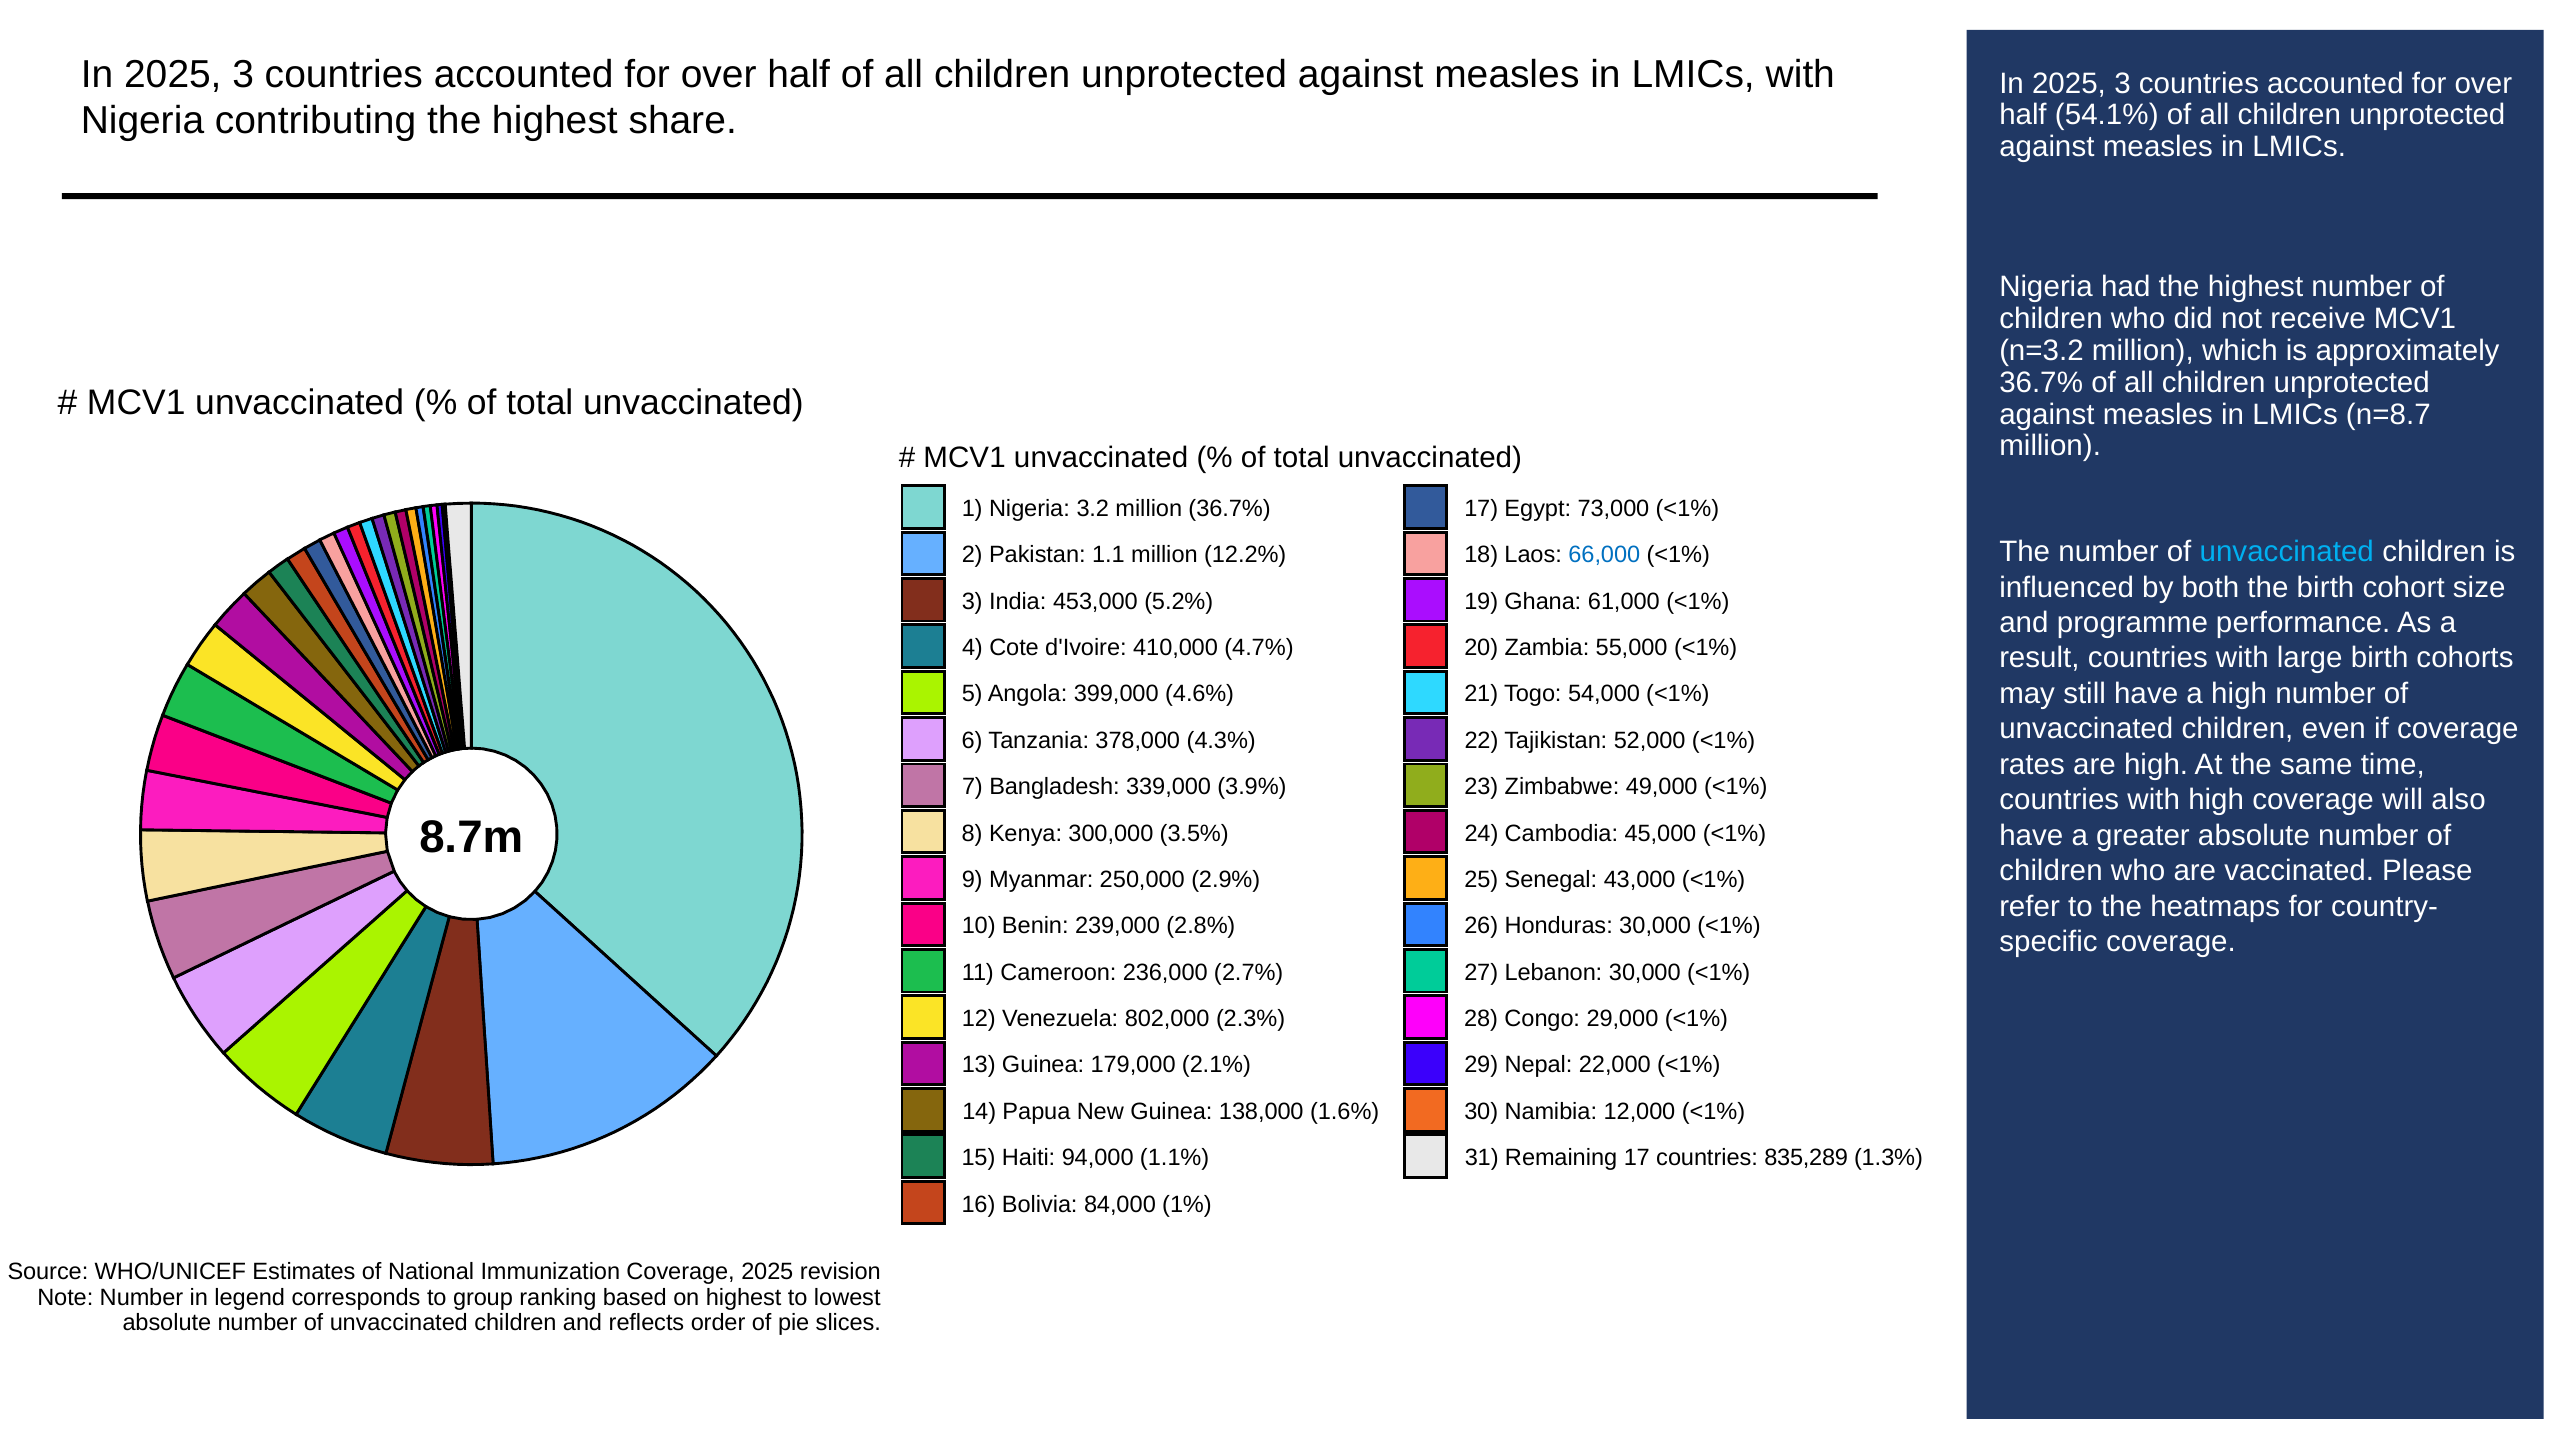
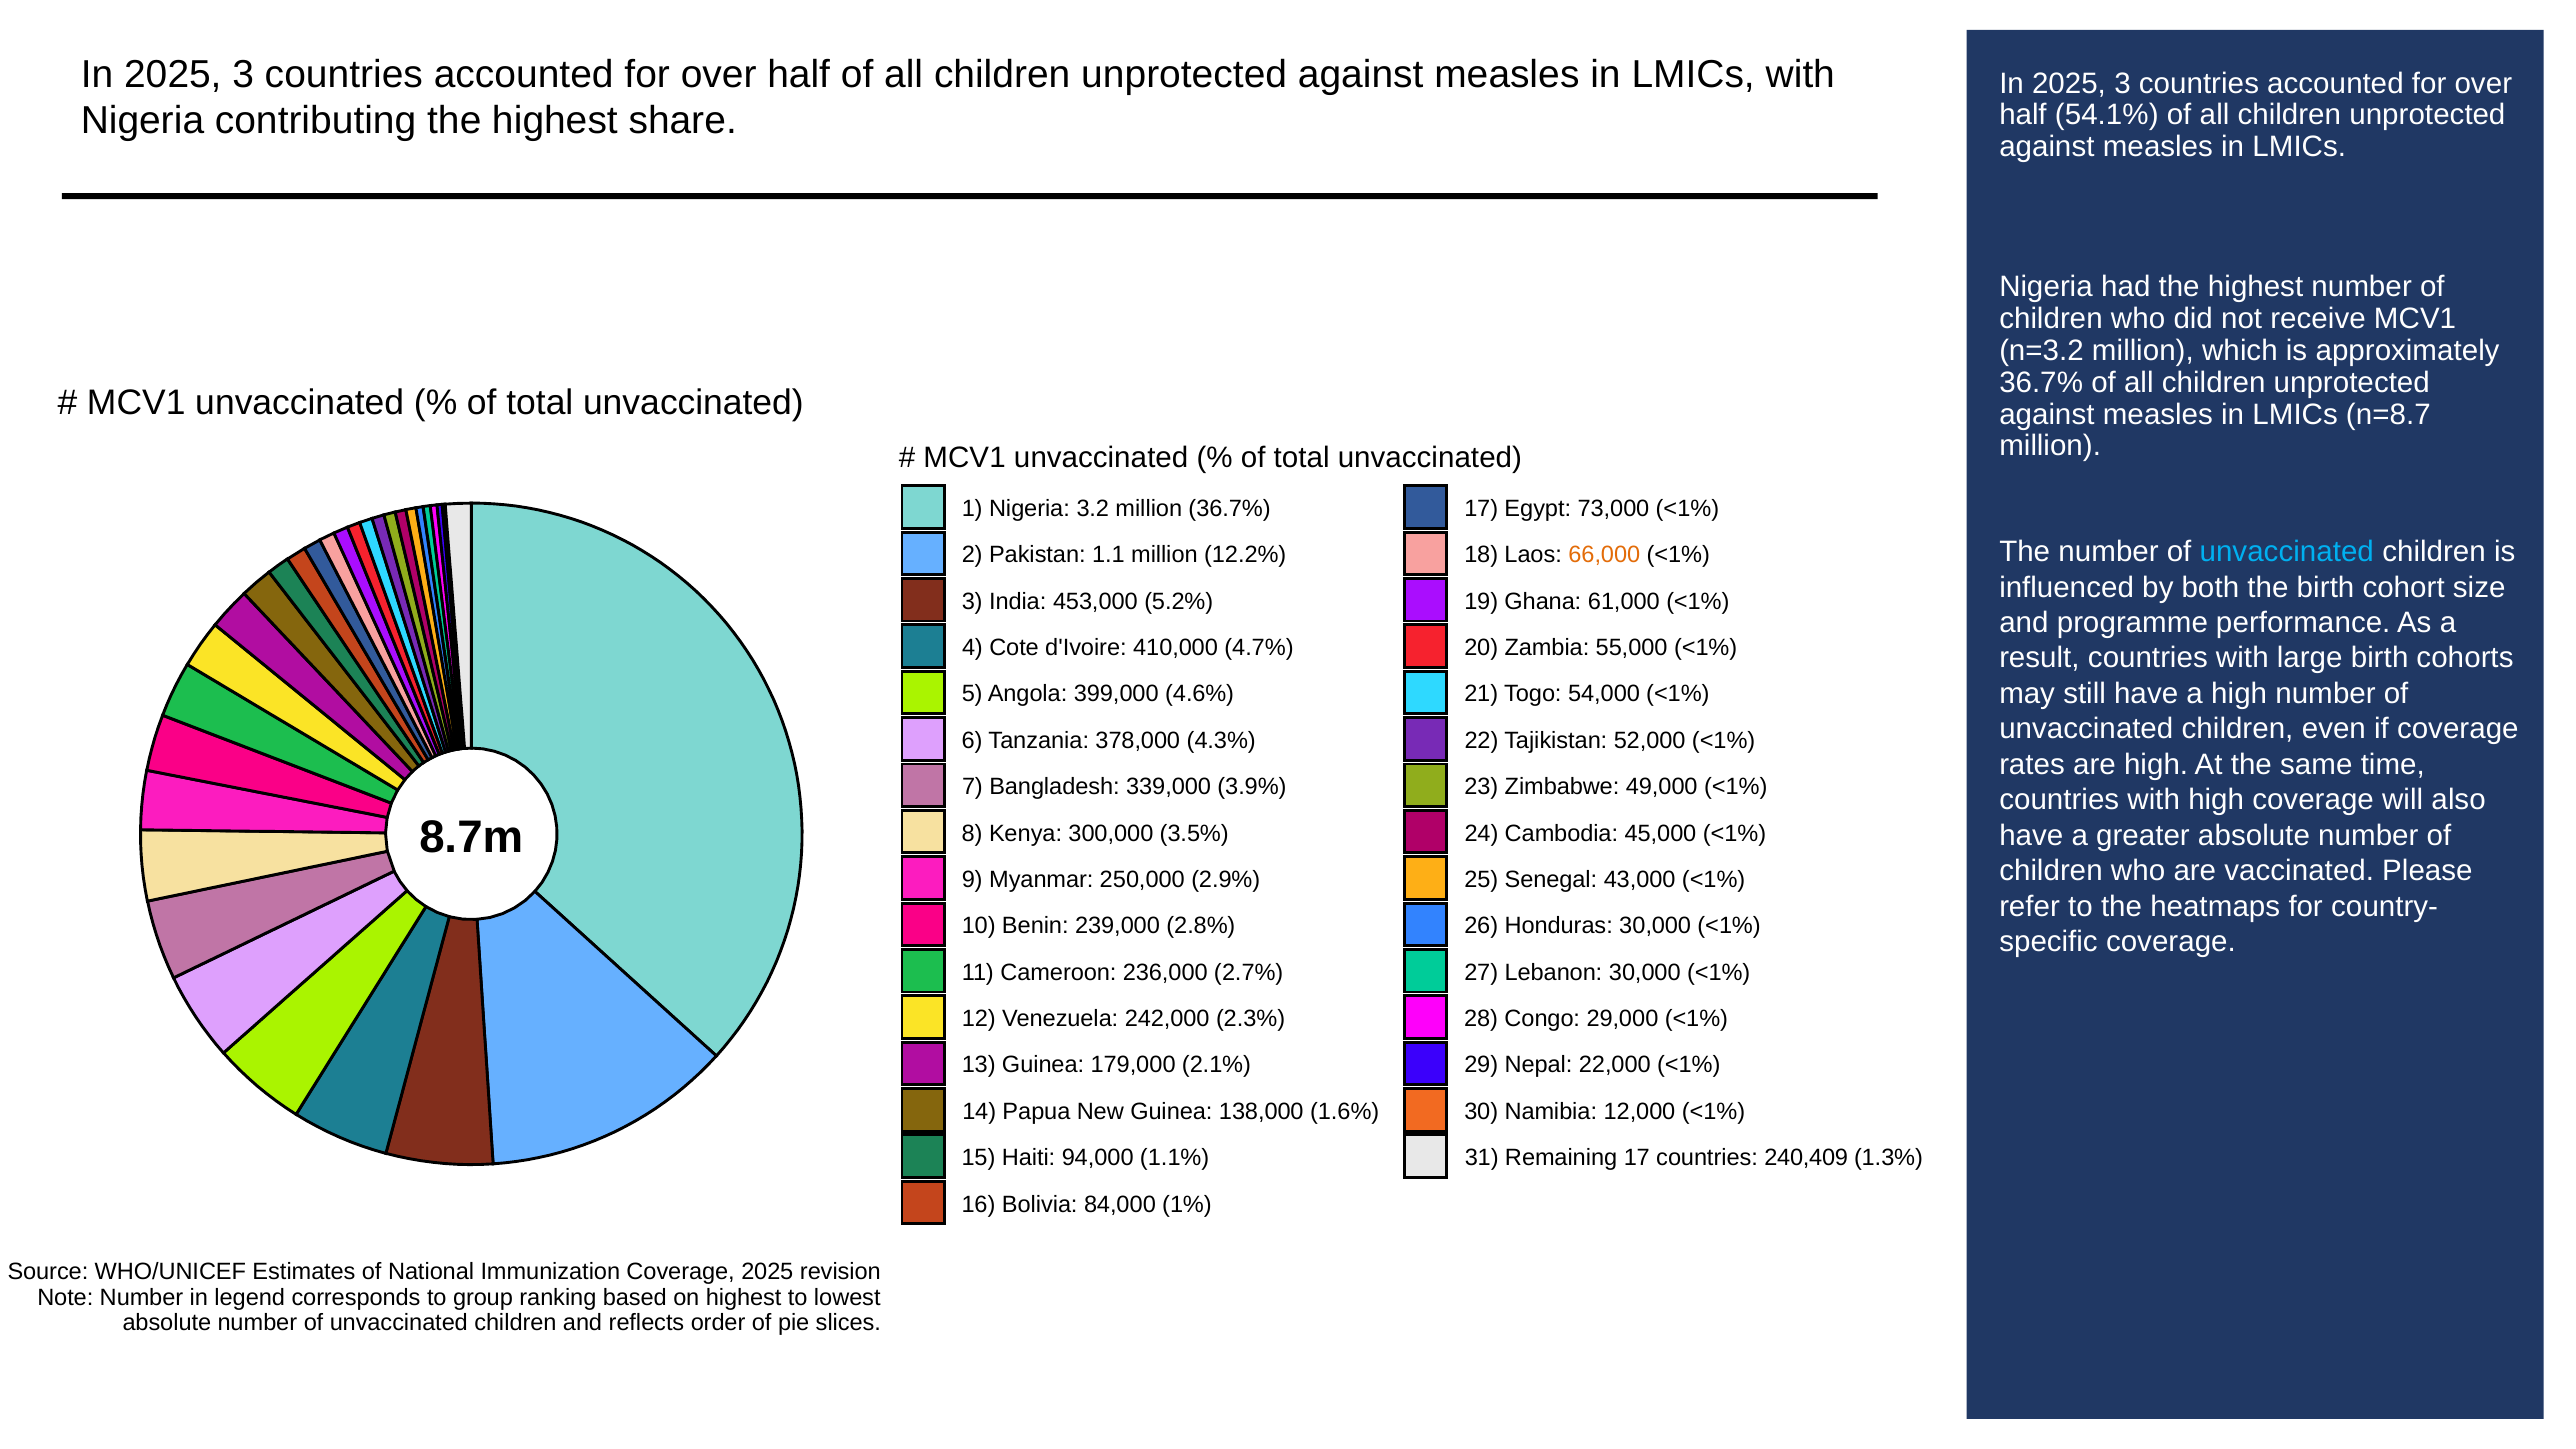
66,000 colour: blue -> orange (1604, 555)
802,000: 802,000 -> 242,000 (1167, 1019)
835,289: 835,289 -> 240,409 (1806, 1158)
